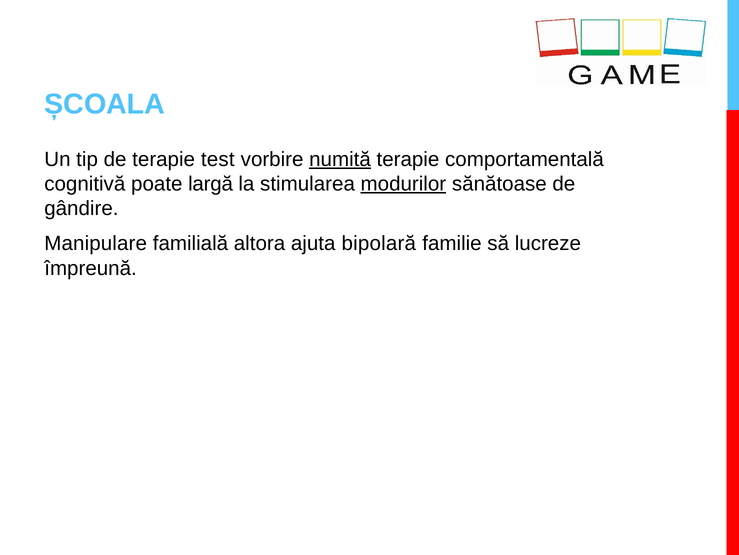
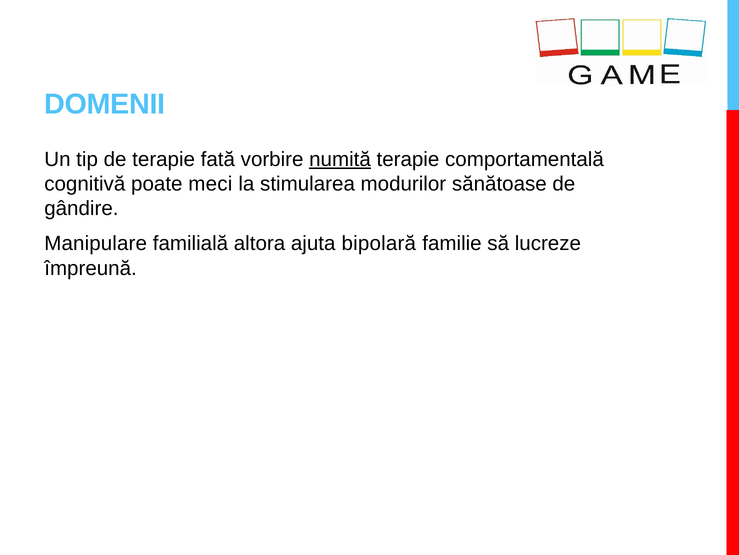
ȘCOALA: ȘCOALA -> DOMENII (105, 104)
test: test -> fată (218, 159)
largă: largă -> meci (210, 184)
modurilor underline: present -> none (403, 184)
